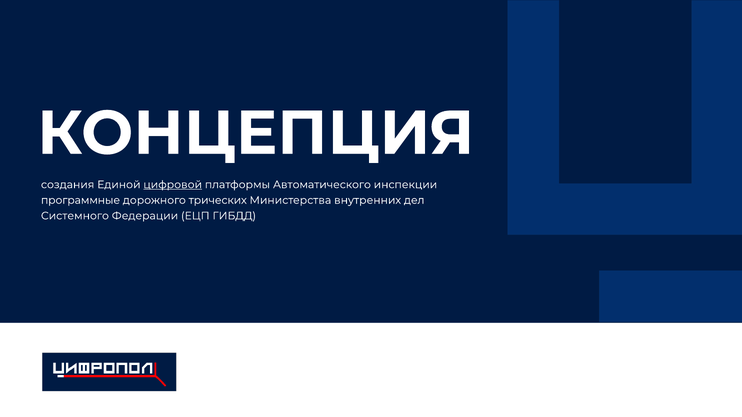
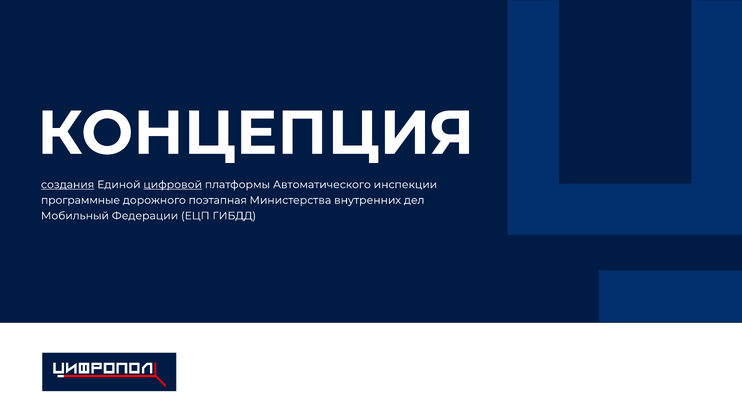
создания underline: none -> present (68, 185)
трических: трических -> поэтапная (218, 200)
Системного: Системного -> Мобильный (75, 216)
